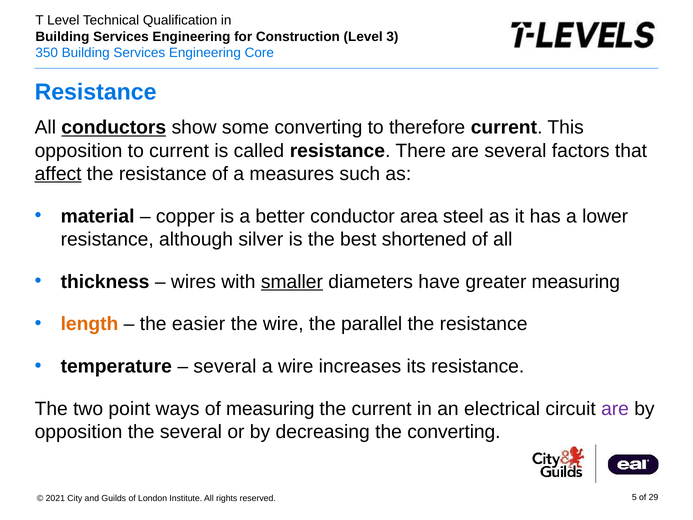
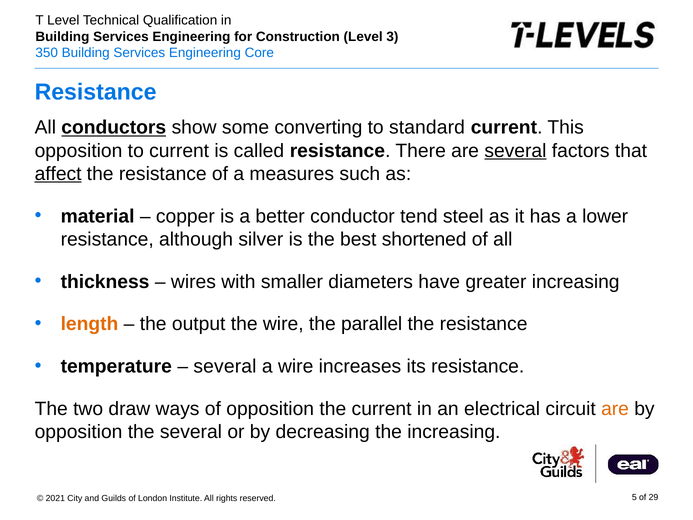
therefore: therefore -> standard (427, 127)
several underline: none -> present (515, 151)
area: area -> tend (419, 216)
smaller underline: present -> none (292, 282)
greater measuring: measuring -> increasing (576, 282)
easier: easier -> output (199, 324)
point: point -> draw (129, 409)
of measuring: measuring -> opposition (270, 409)
are colour: purple -> orange (615, 409)
the converting: converting -> increasing (454, 432)
